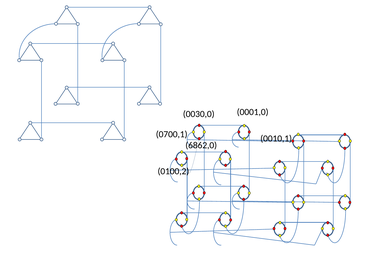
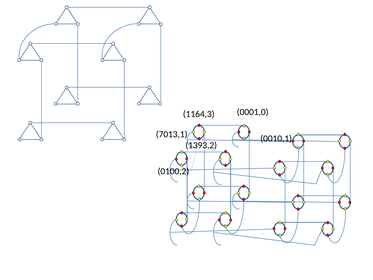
0030,0: 0030,0 -> 1164,3 (199, 114)
0700,1: 0700,1 -> 7013,1 (172, 134)
6862,0: 6862,0 -> 1393,2 (201, 145)
